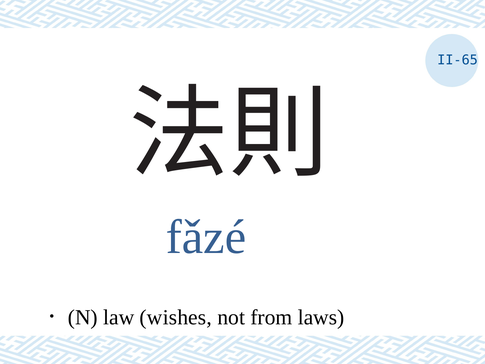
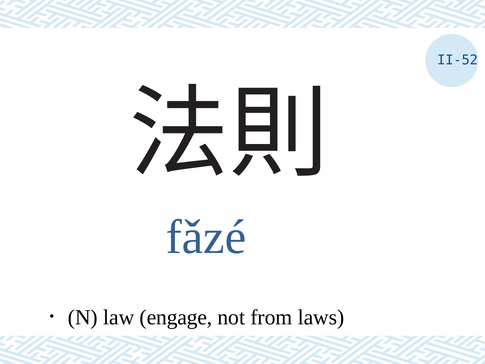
II-65: II-65 -> II-52 (458, 60)
wishes: wishes -> engage (176, 317)
